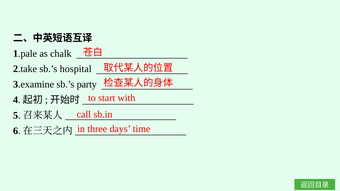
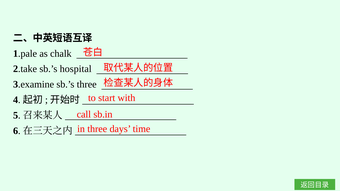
sb.’s party: party -> three (87, 85)
